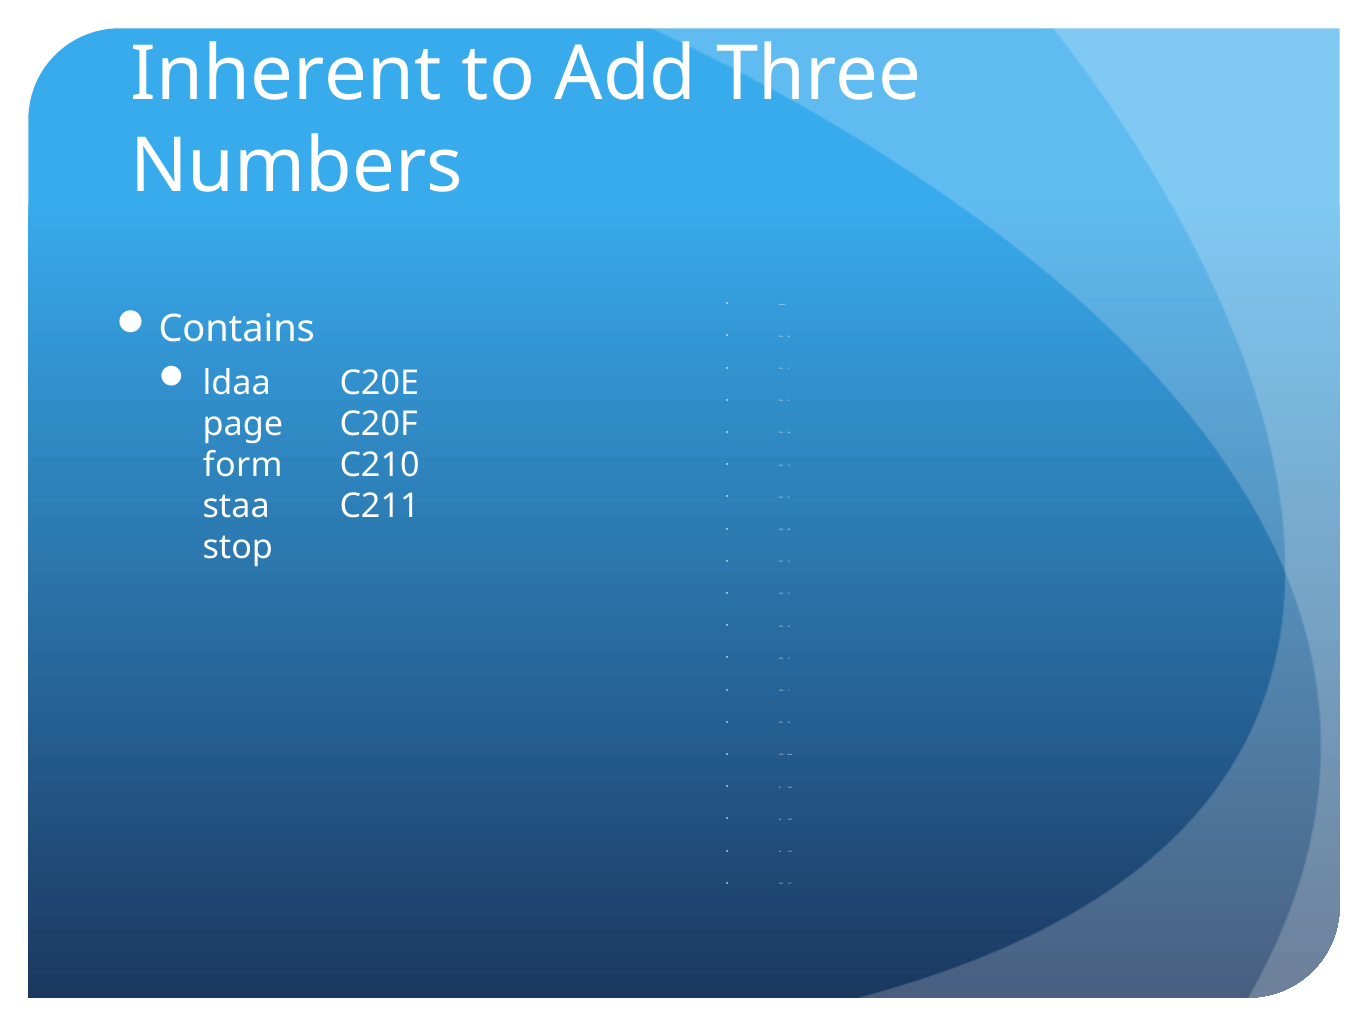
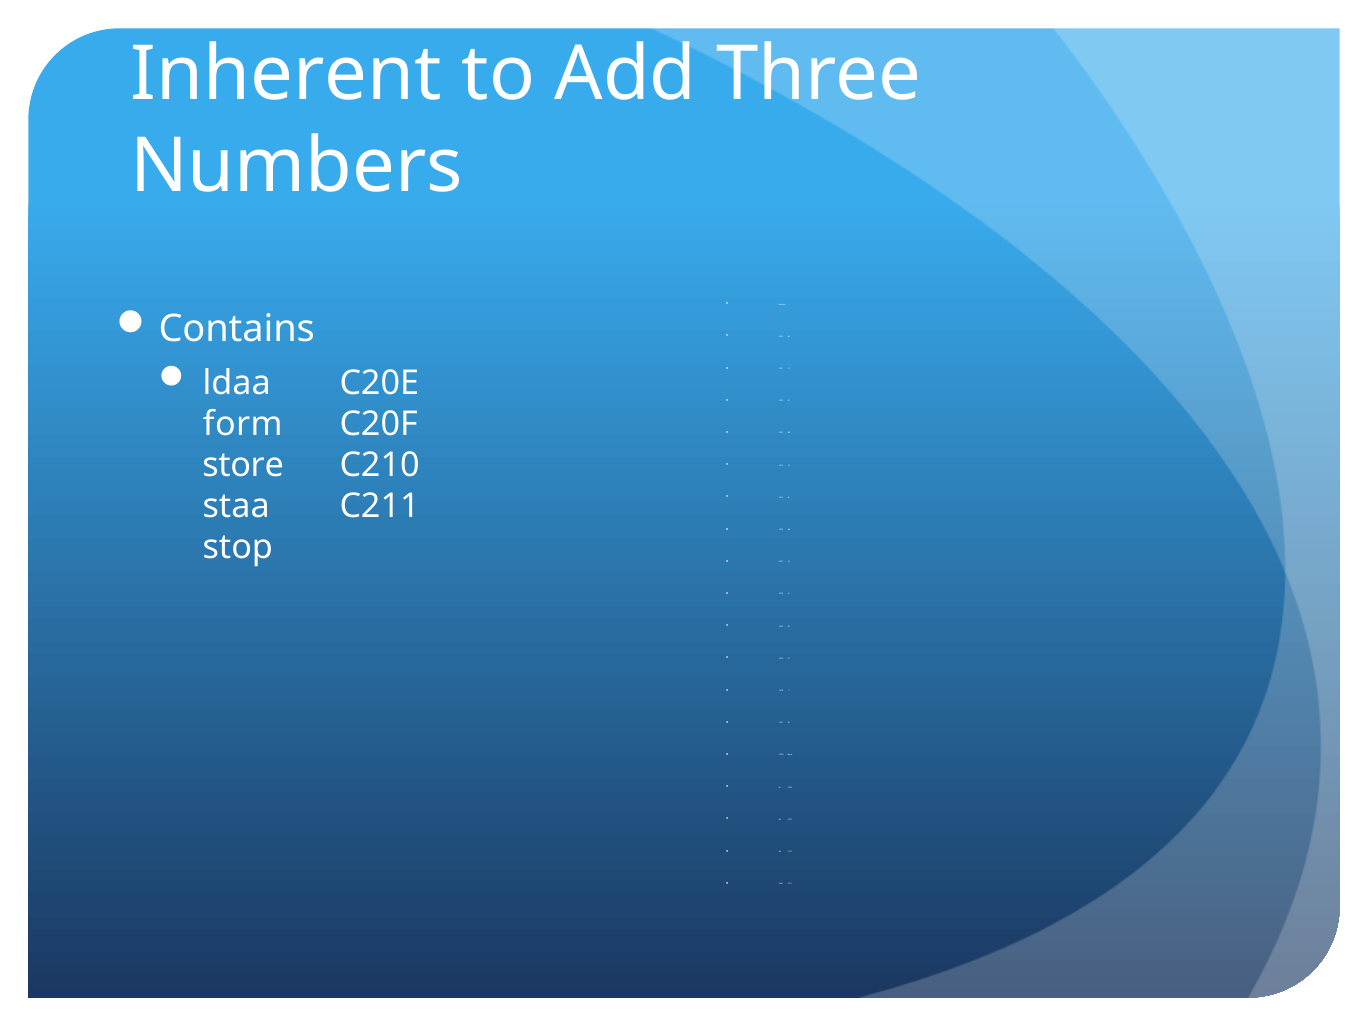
page: page -> form (243, 424)
form: form -> store (243, 465)
